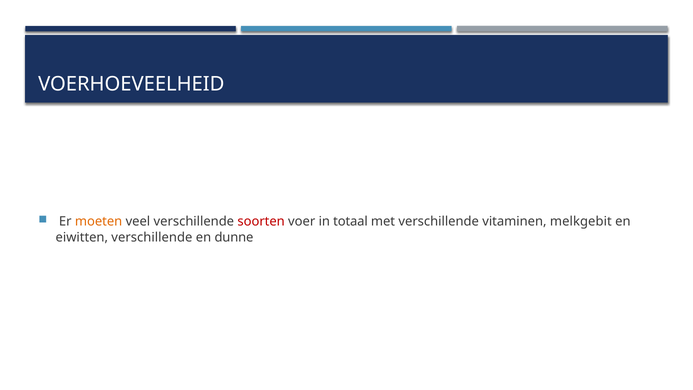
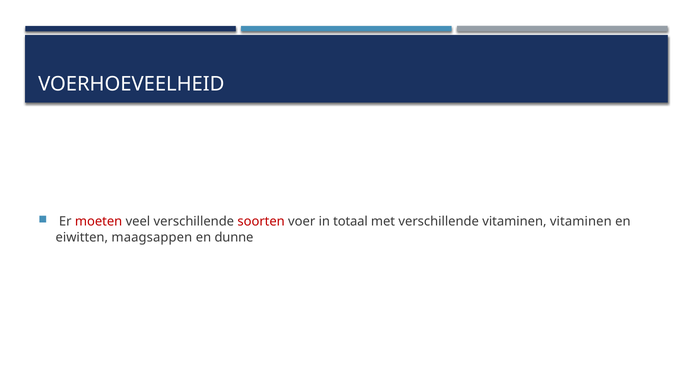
moeten colour: orange -> red (99, 222)
vitaminen melkgebit: melkgebit -> vitaminen (581, 222)
eiwitten verschillende: verschillende -> maagsappen (152, 237)
